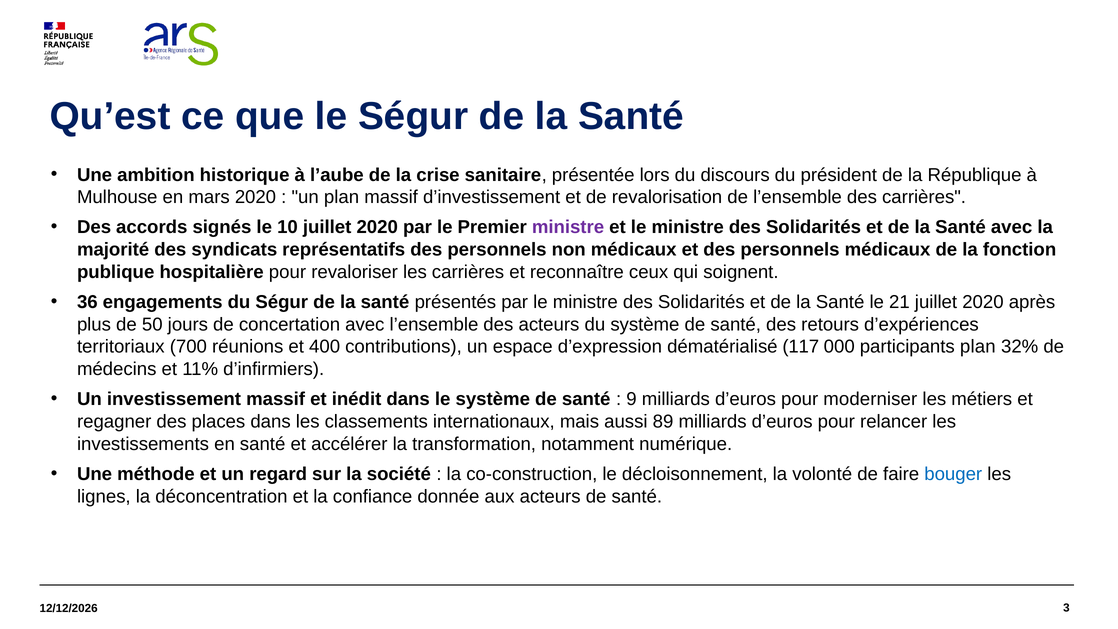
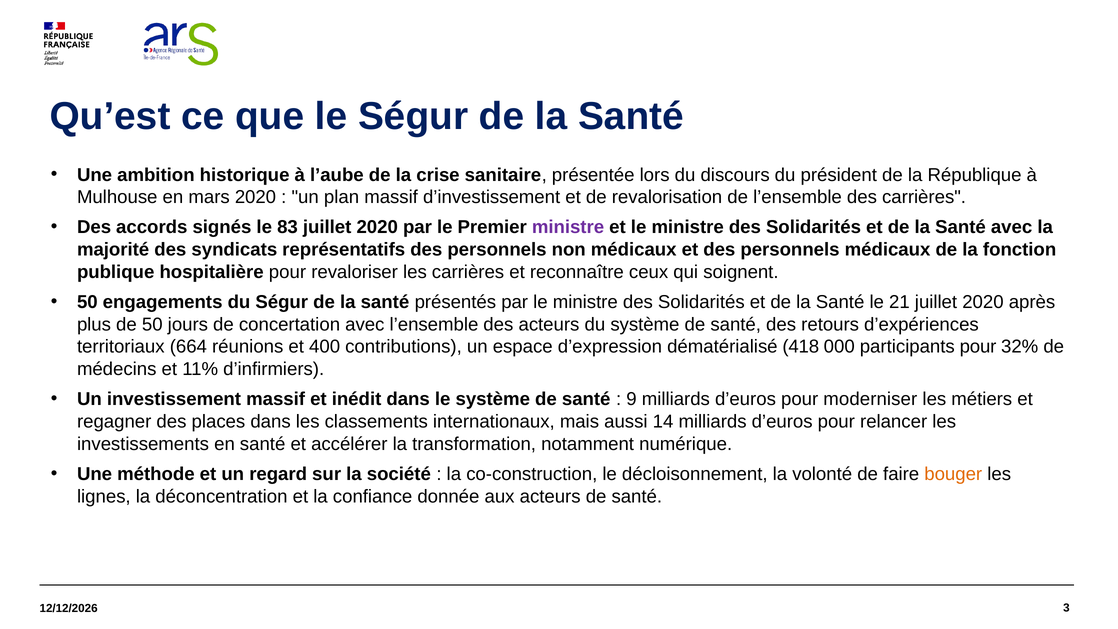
10: 10 -> 83 (287, 227)
36: 36 -> 50 (87, 302)
700: 700 -> 664 (188, 347)
117: 117 -> 418 (801, 347)
participants plan: plan -> pour (978, 347)
89: 89 -> 14 (663, 422)
bouger colour: blue -> orange (953, 474)
